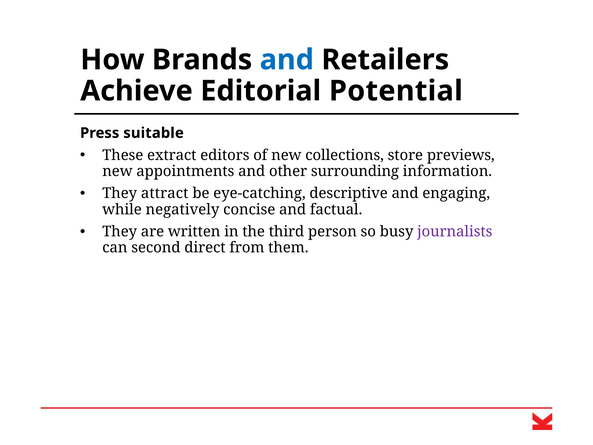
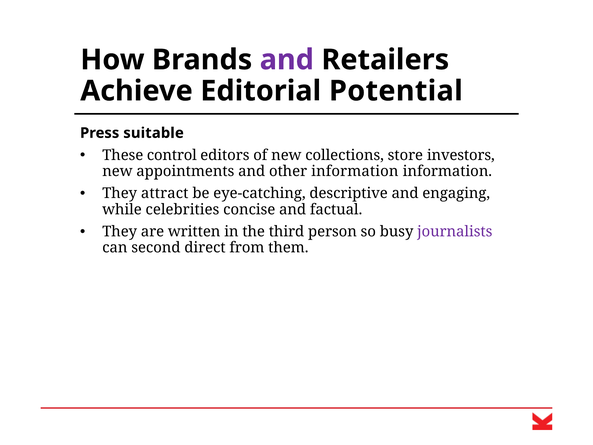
and colour: blue -> purple (287, 60)
extract: extract -> control (172, 155)
previews: previews -> investors (461, 155)
other surrounding: surrounding -> information (355, 171)
negatively: negatively -> celebrities (182, 209)
